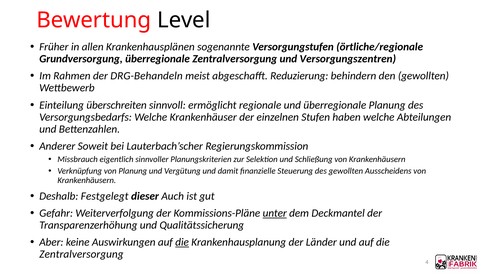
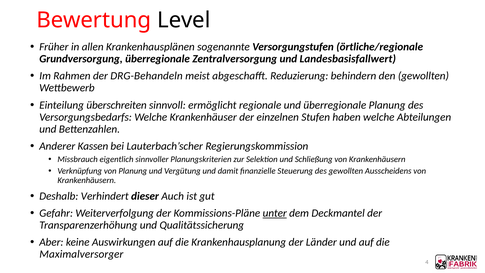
Versorgungszentren: Versorgungszentren -> Landesbasisfallwert (348, 59)
Soweit: Soweit -> Kassen (93, 146)
Festgelegt: Festgelegt -> Verhindert (105, 196)
die underline: present -> none (182, 242)
Zentralversorgung: Zentralversorgung -> Maximalversorger (81, 254)
